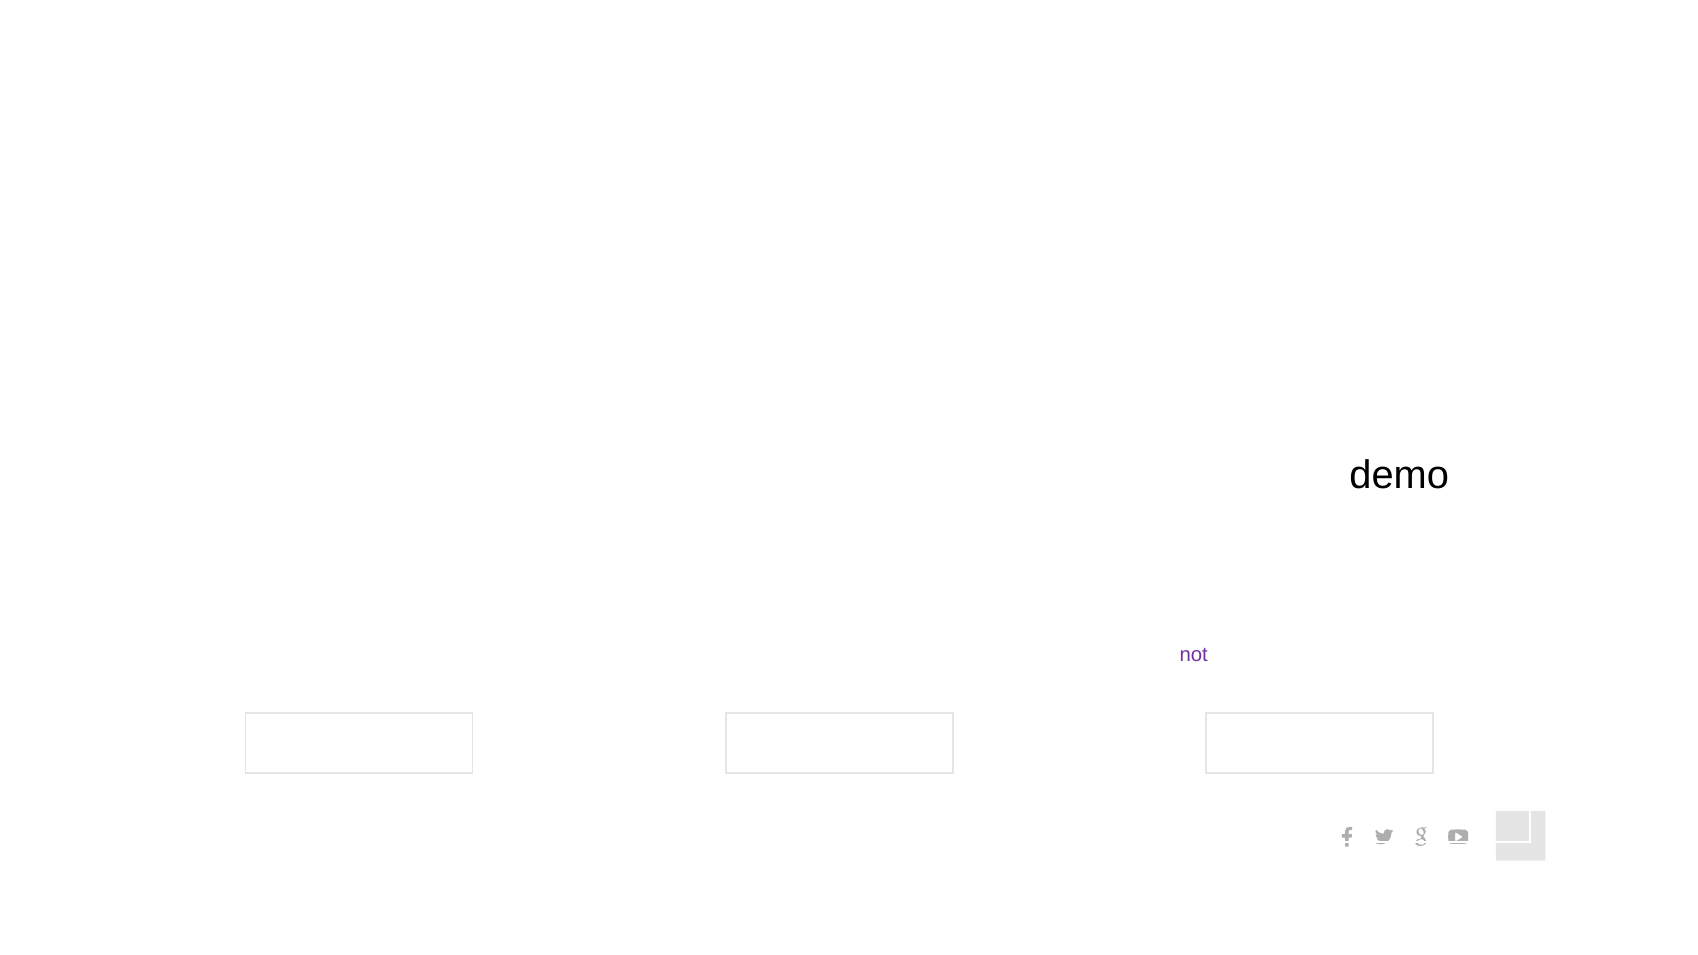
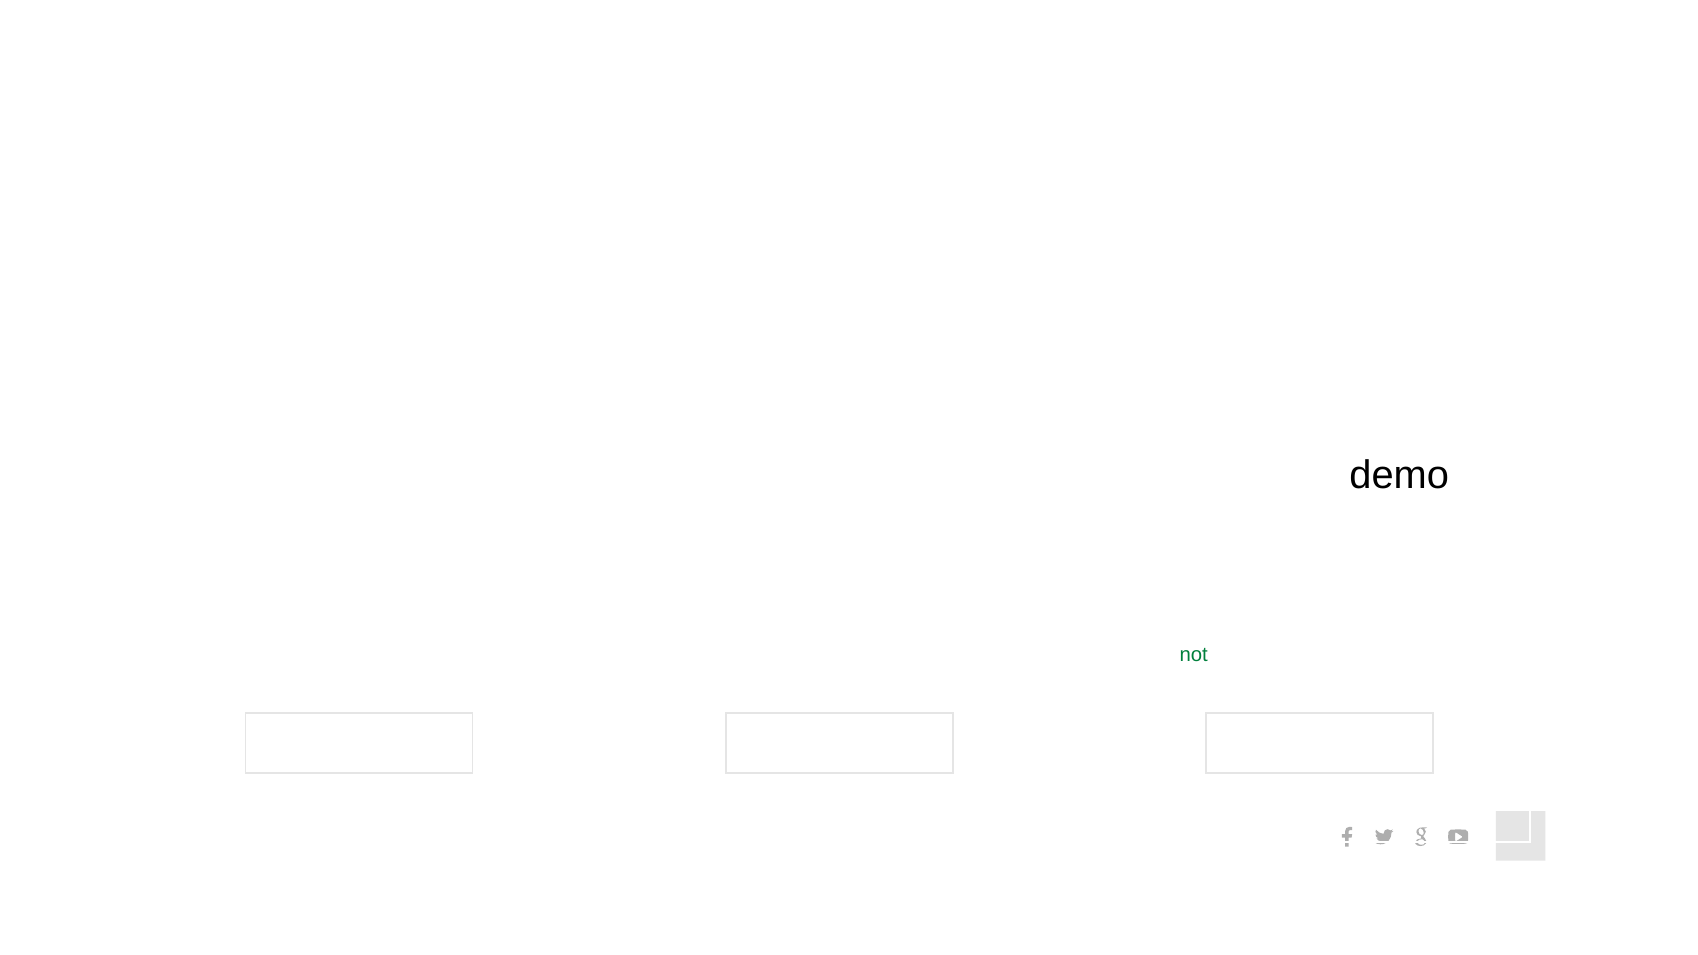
not colour: purple -> green (1194, 655)
